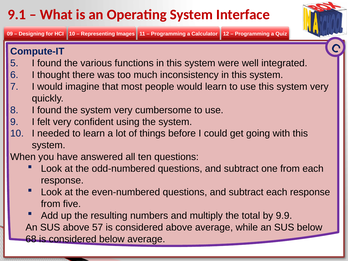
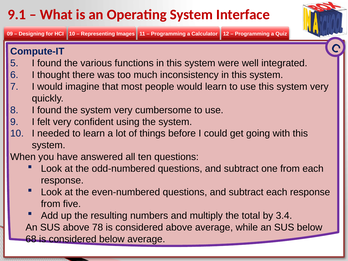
9.9: 9.9 -> 3.4 (284, 216)
57: 57 -> 78 (98, 227)
